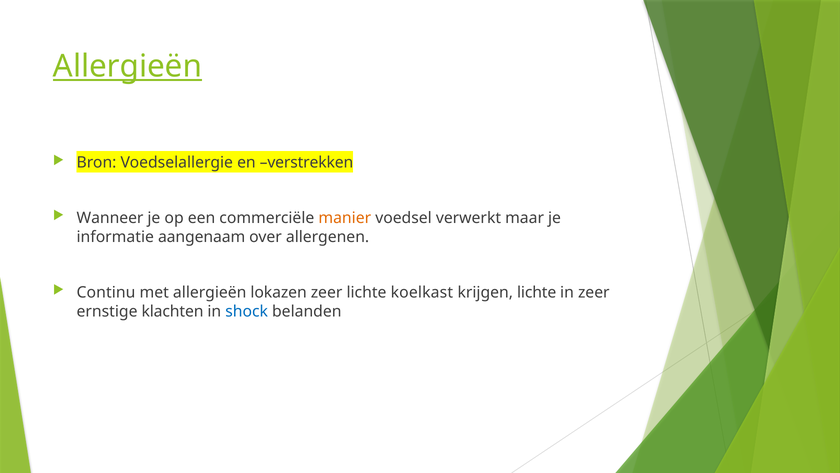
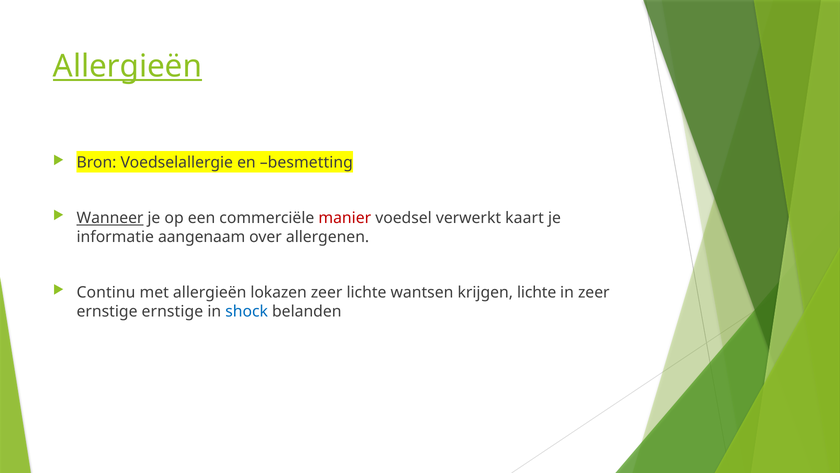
verstrekken: verstrekken -> besmetting (306, 163)
Wanneer underline: none -> present (110, 218)
manier colour: orange -> red (345, 218)
maar: maar -> kaart (525, 218)
koelkast: koelkast -> wantsen (422, 292)
ernstige klachten: klachten -> ernstige (172, 311)
